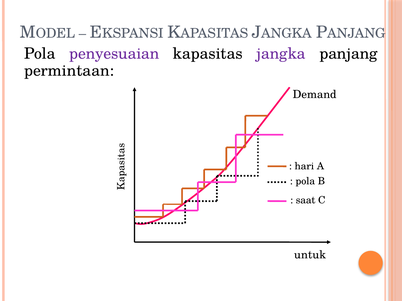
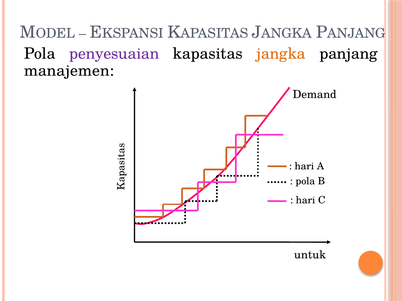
jangka colour: purple -> orange (281, 54)
permintaan: permintaan -> manajemen (69, 71)
saat: saat -> hari (306, 201)
